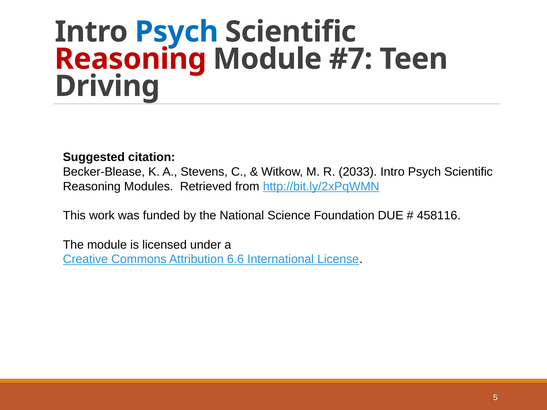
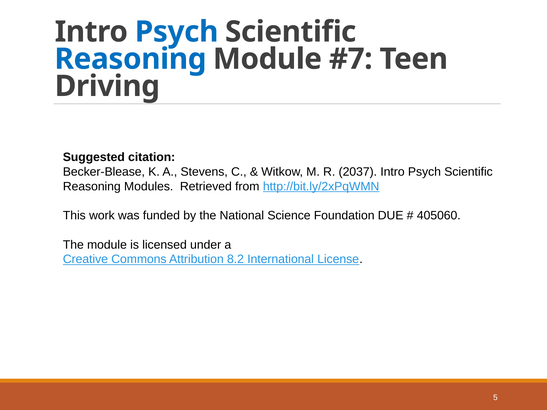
Reasoning colour: red -> blue (130, 59)
2033: 2033 -> 2037 (358, 172)
458116: 458116 -> 405060 (439, 216)
6.6: 6.6 -> 8.2 (235, 259)
